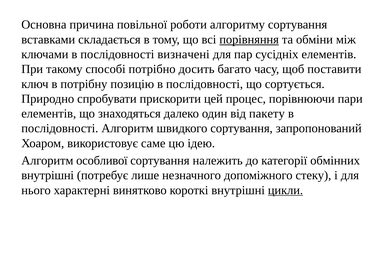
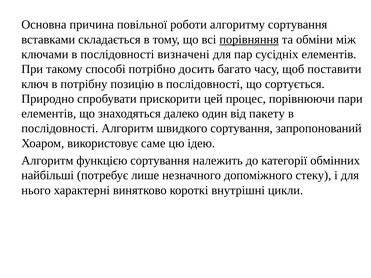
особливої: особливої -> функцією (102, 161)
внутрішні: внутрішні -> найбільші (48, 176)
цикли underline: present -> none (285, 190)
